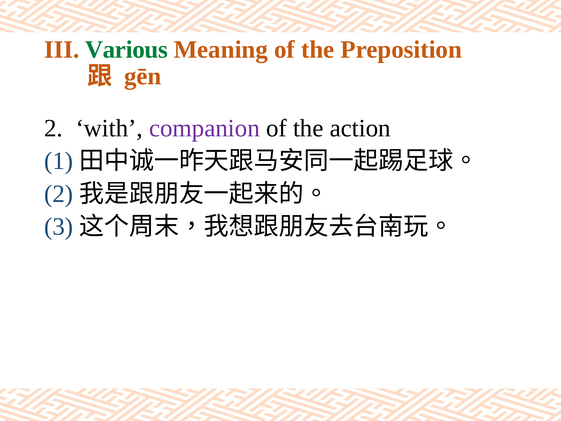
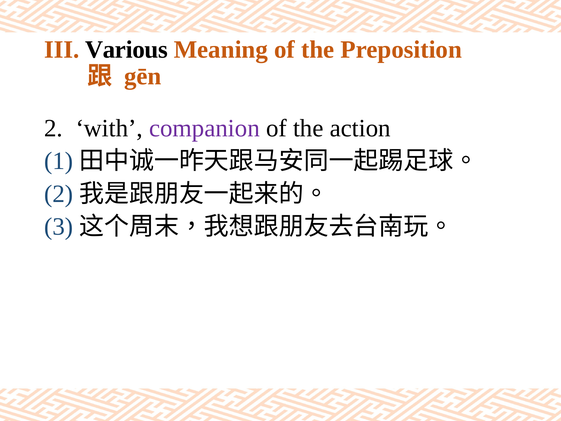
Various colour: green -> black (126, 49)
